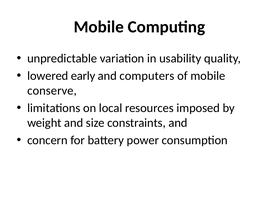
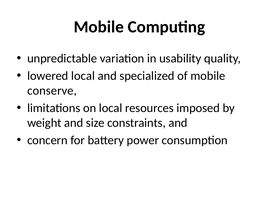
lowered early: early -> local (83, 76)
computers: computers -> specialized (147, 76)
